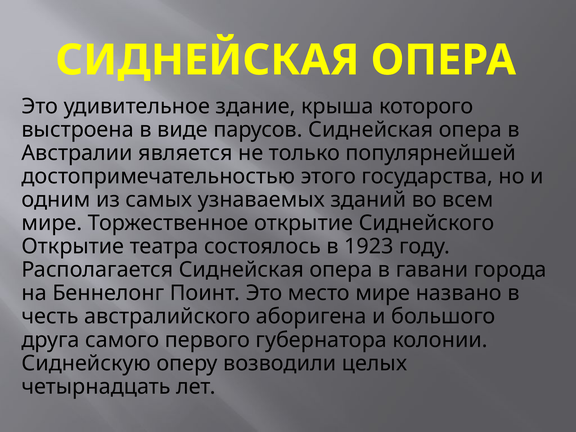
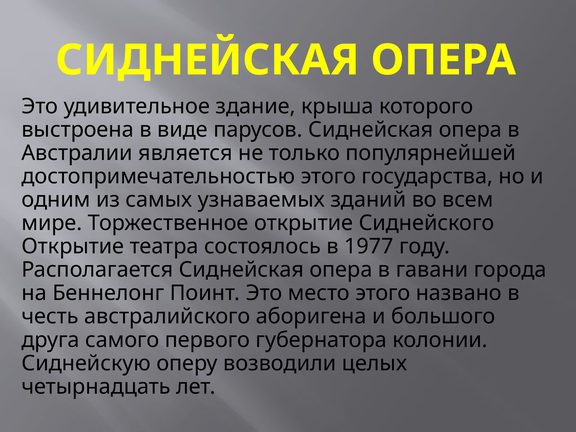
1923: 1923 -> 1977 (369, 246)
место мире: мире -> этого (383, 293)
